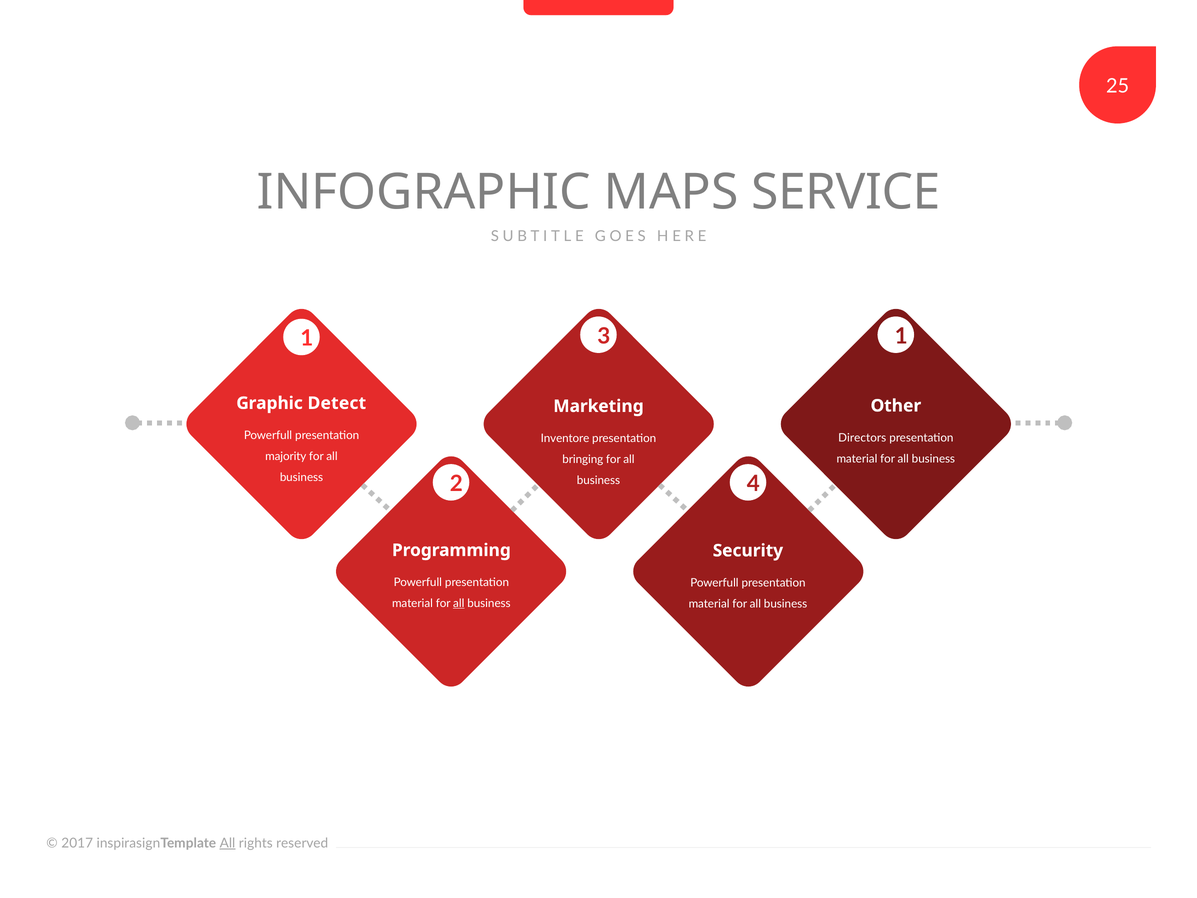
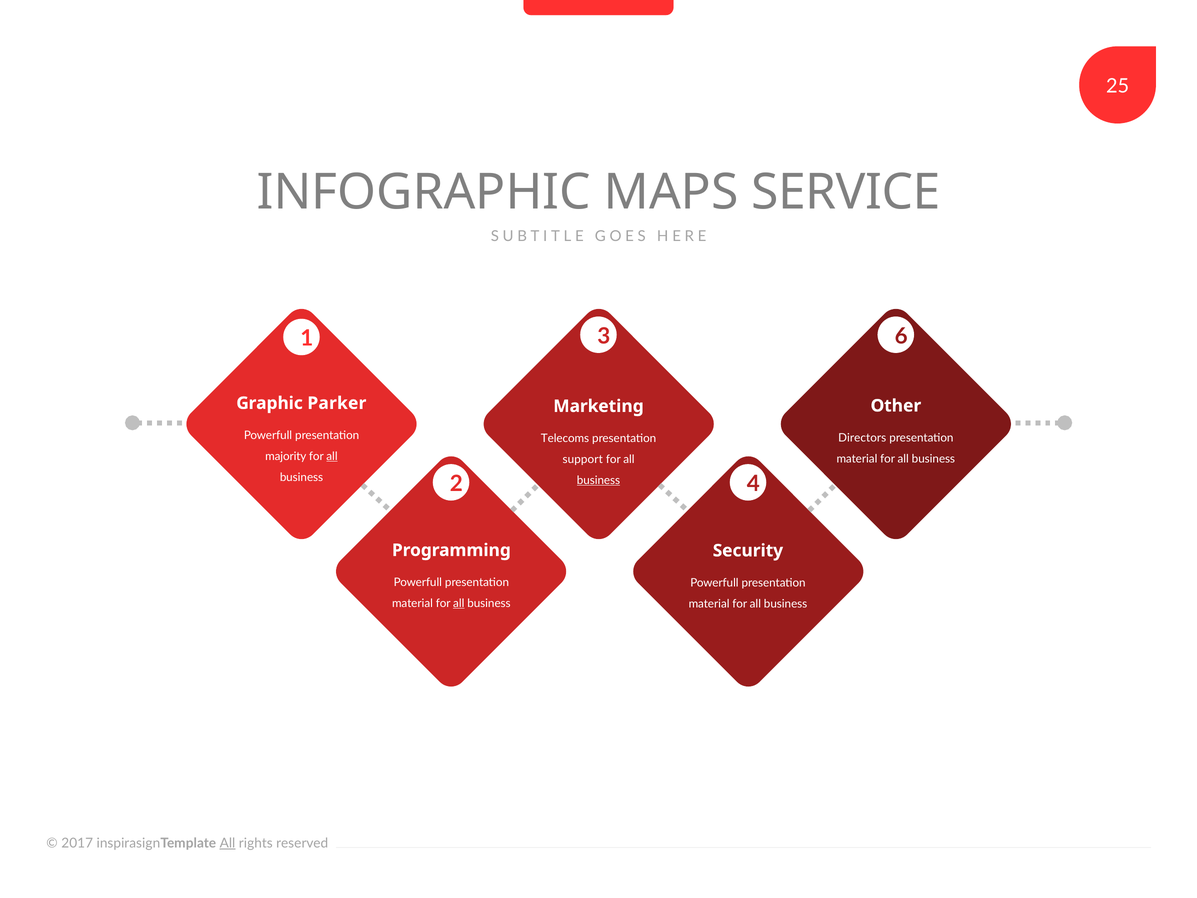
3 1: 1 -> 6 (901, 336)
Detect: Detect -> Parker (337, 403)
Inventore: Inventore -> Telecoms (565, 438)
all underline: none -> present (332, 456)
bringing: bringing -> support (583, 459)
business underline: none -> present (598, 480)
